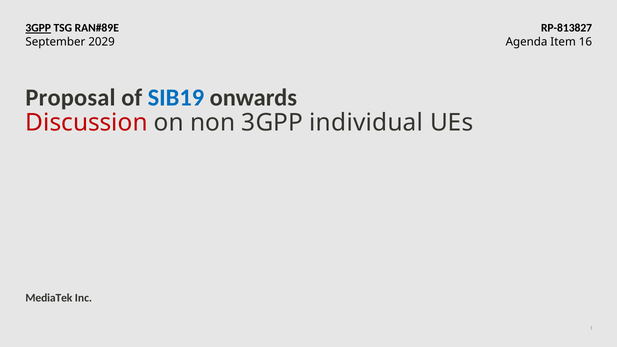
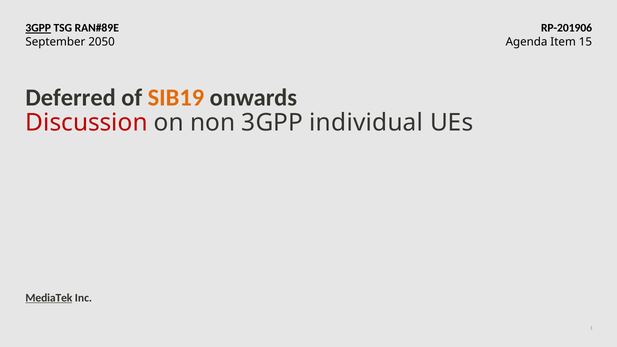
RP-813827: RP-813827 -> RP-201906 (567, 28)
2029: 2029 -> 2050 (102, 42)
16: 16 -> 15 (585, 42)
Proposal: Proposal -> Deferred (71, 98)
SIB19 colour: blue -> orange (176, 98)
MediaTek underline: none -> present (49, 298)
